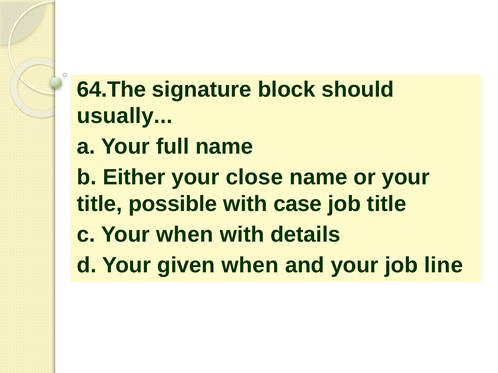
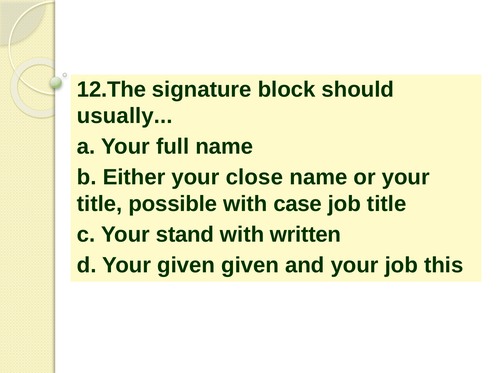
64.The: 64.The -> 12.The (111, 90)
Your when: when -> stand (185, 235)
details: details -> written (306, 235)
given when: when -> given (250, 266)
line: line -> this (444, 266)
